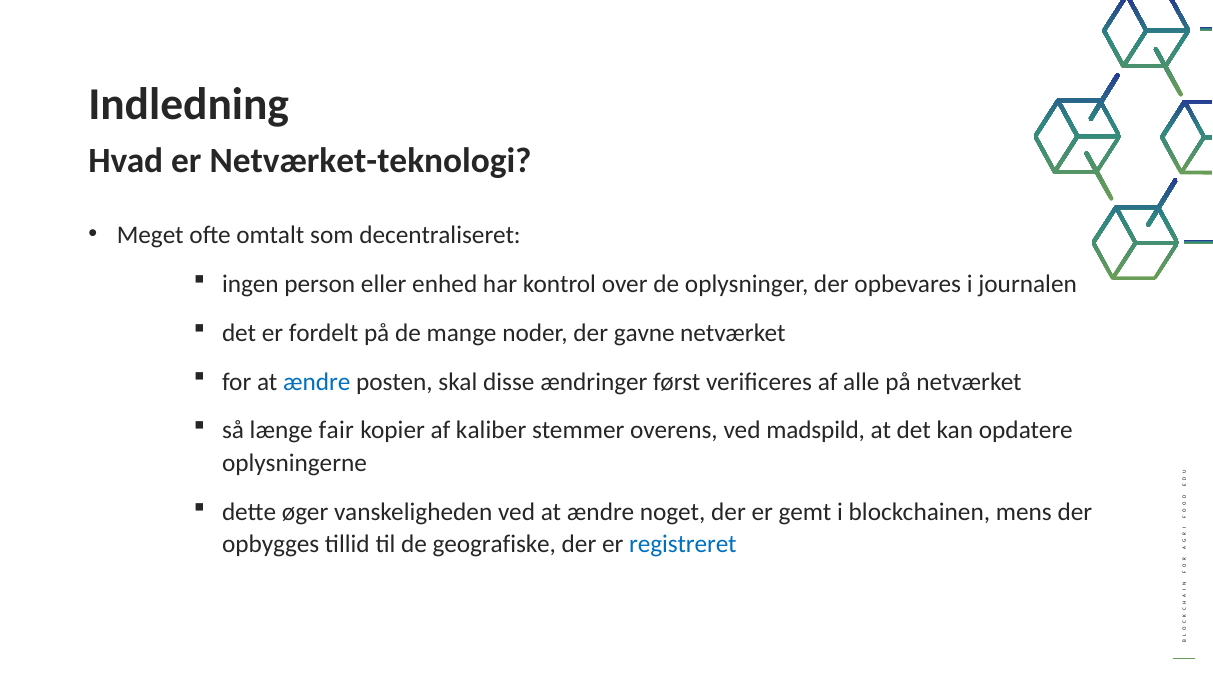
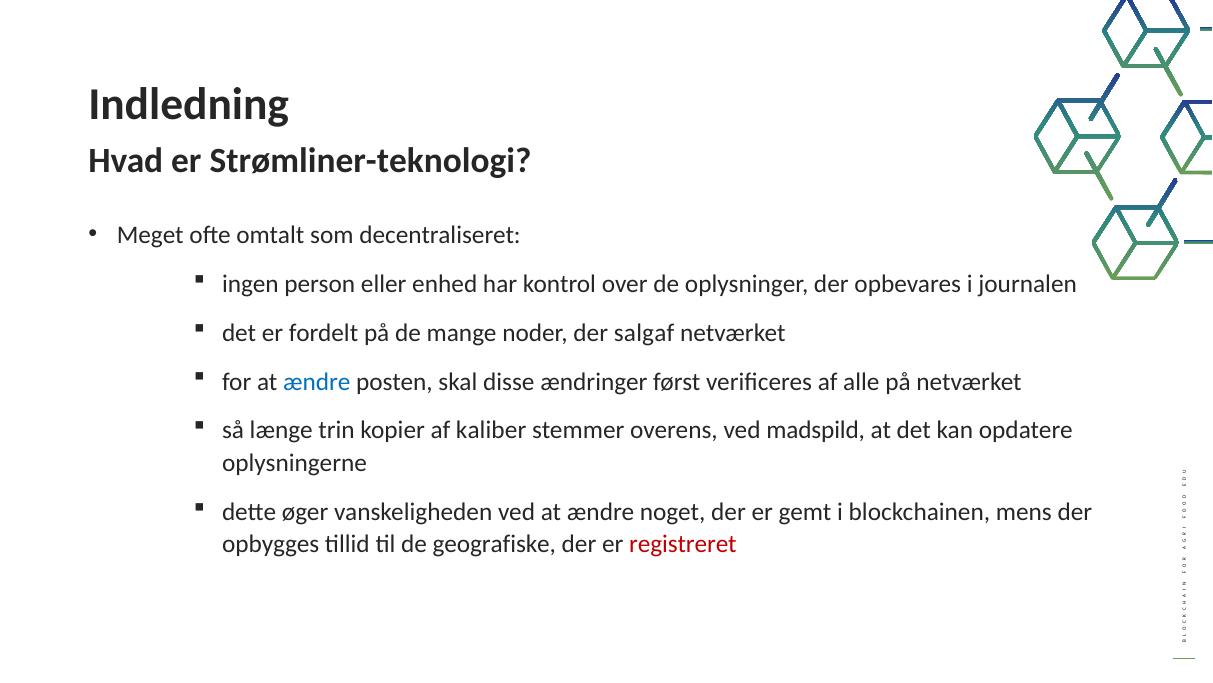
Netværket-teknologi: Netværket-teknologi -> Strømliner-teknologi (371, 161)
gavne: gavne -> salgaf (644, 332)
fair: fair -> trin (336, 430)
registreret colour: blue -> red (683, 544)
